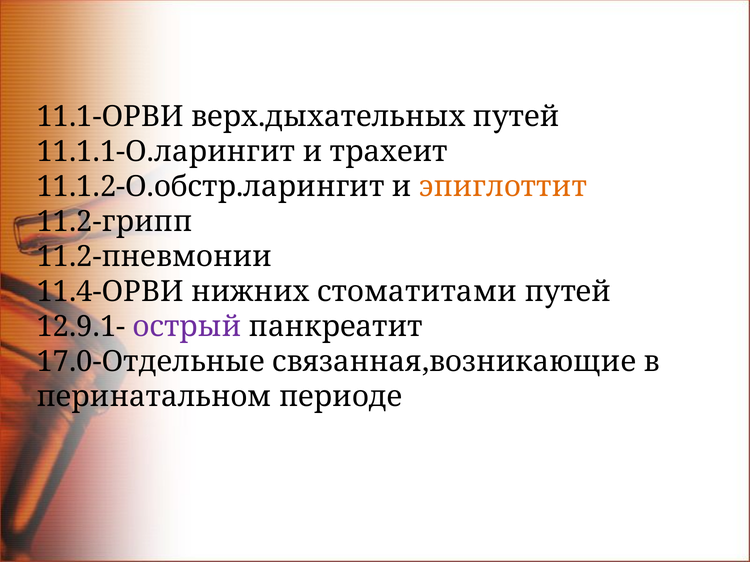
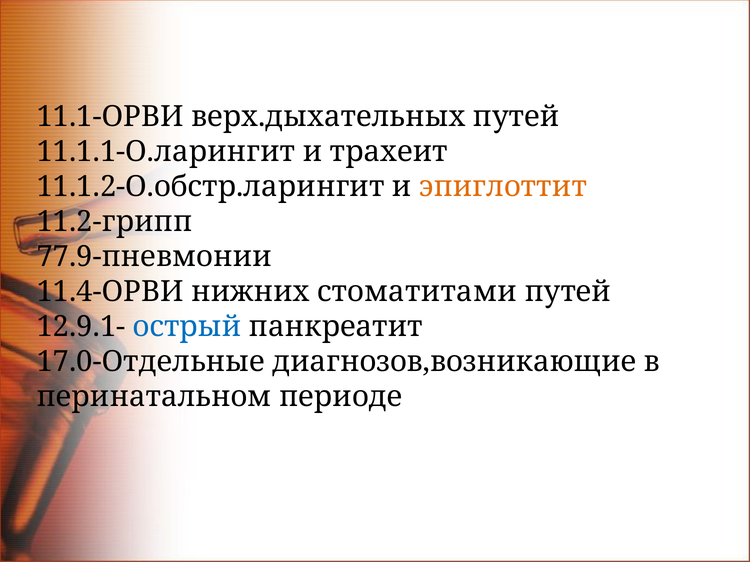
11.2-пневмонии: 11.2-пневмонии -> 77.9-пневмонии (154, 257)
острый colour: purple -> blue (187, 327)
связанная,возникающие: связанная,возникающие -> диагнозов,возникающие (454, 362)
